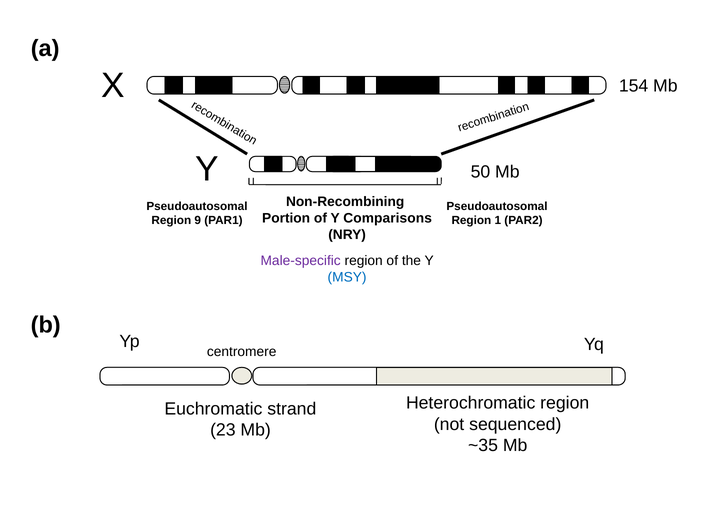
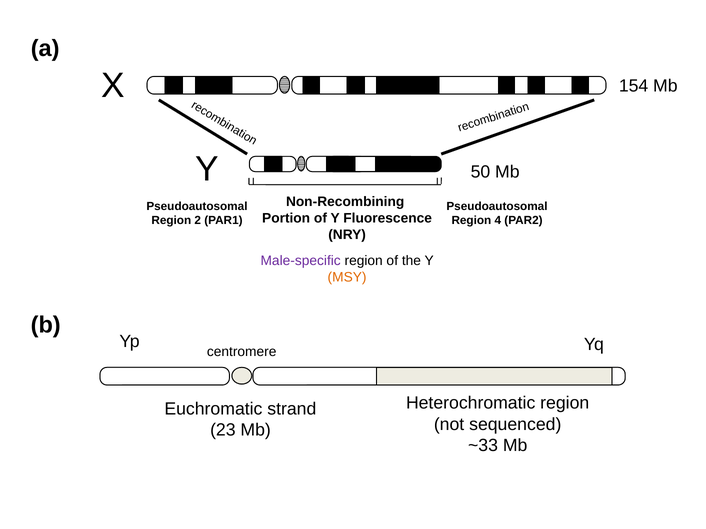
Comparisons: Comparisons -> Fluorescence (388, 219)
9: 9 -> 2 (198, 221)
1: 1 -> 4 (498, 221)
MSY colour: blue -> orange (347, 277)
~35: ~35 -> ~33 (483, 446)
